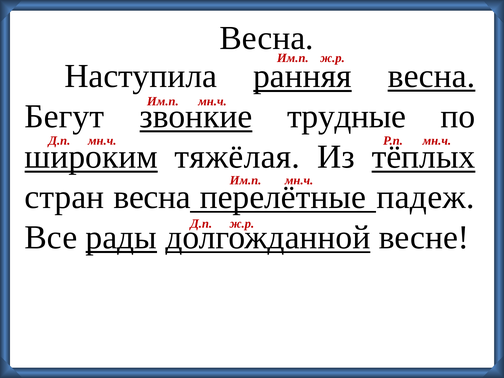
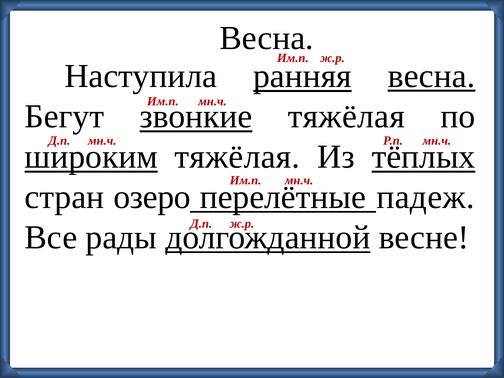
трудные: трудные -> тяжёлая (346, 116)
стран весна: весна -> озеро (152, 197)
рады underline: present -> none (121, 237)
